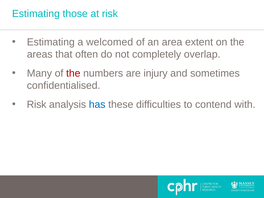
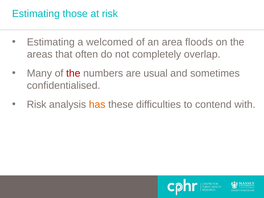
extent: extent -> floods (199, 42)
injury: injury -> usual (156, 73)
has colour: blue -> orange (97, 104)
